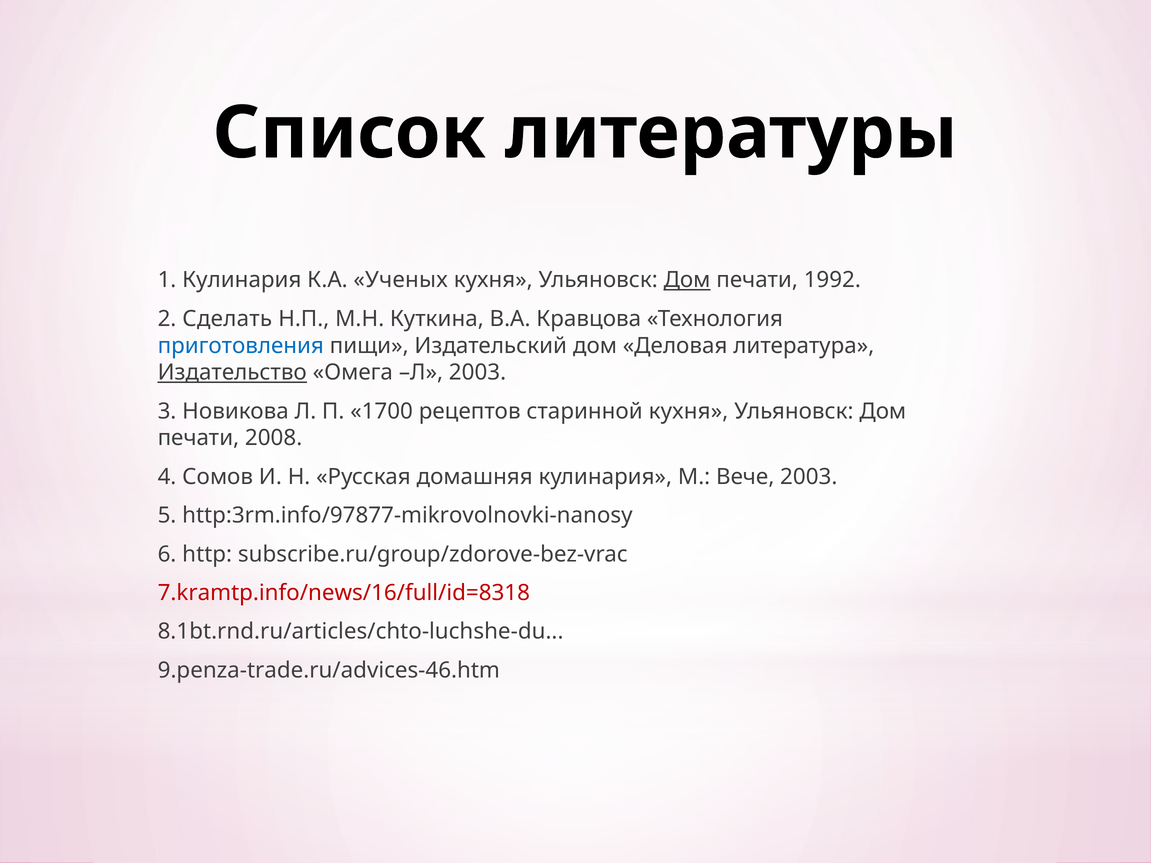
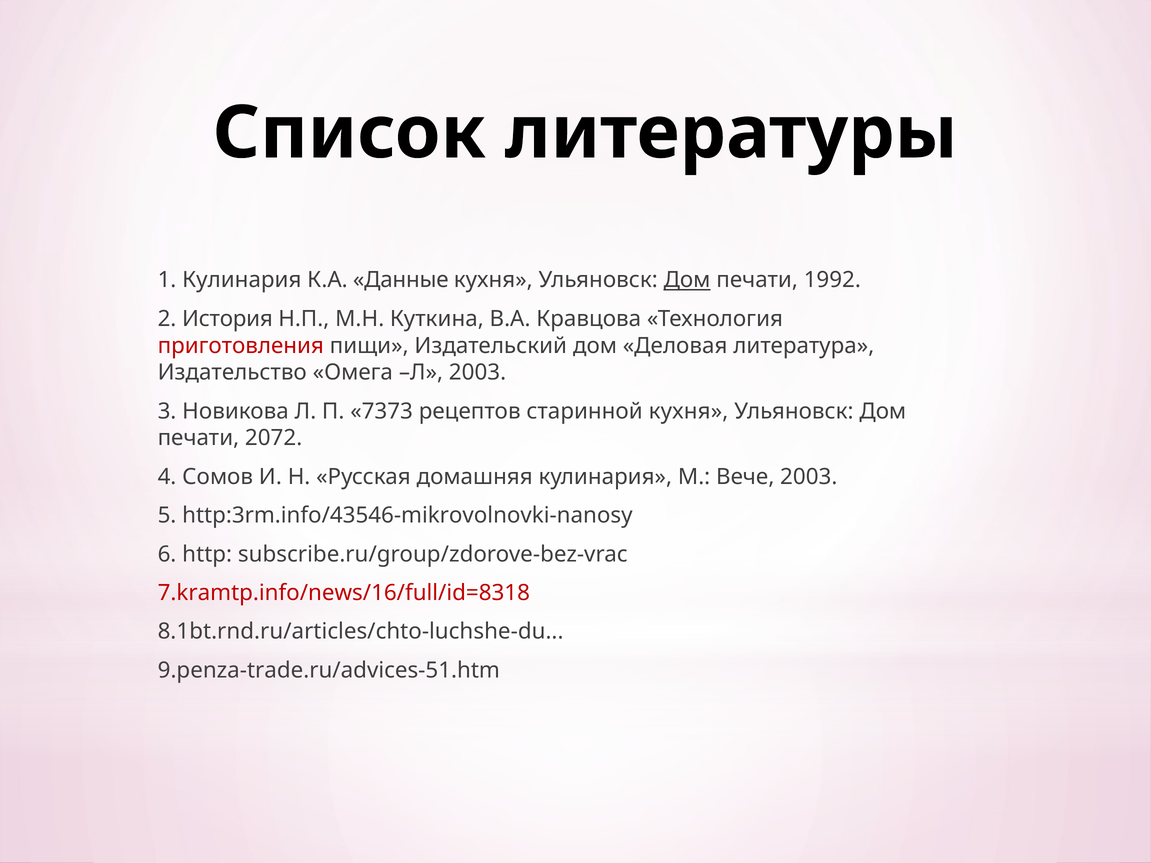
Ученых: Ученых -> Данные (401, 280)
Сделать: Сделать -> История (227, 319)
приготовления colour: blue -> red (241, 346)
Издательство underline: present -> none (232, 373)
1700: 1700 -> 7373 (382, 411)
2008: 2008 -> 2072 (274, 438)
http:3rm.info/97877-mikrovolnovki-nanosy: http:3rm.info/97877-mikrovolnovki-nanosy -> http:3rm.info/43546-mikrovolnovki-nanosy (407, 516)
9.penza-trade.ru/advices-46.htm: 9.penza-trade.ru/advices-46.htm -> 9.penza-trade.ru/advices-51.htm (329, 670)
